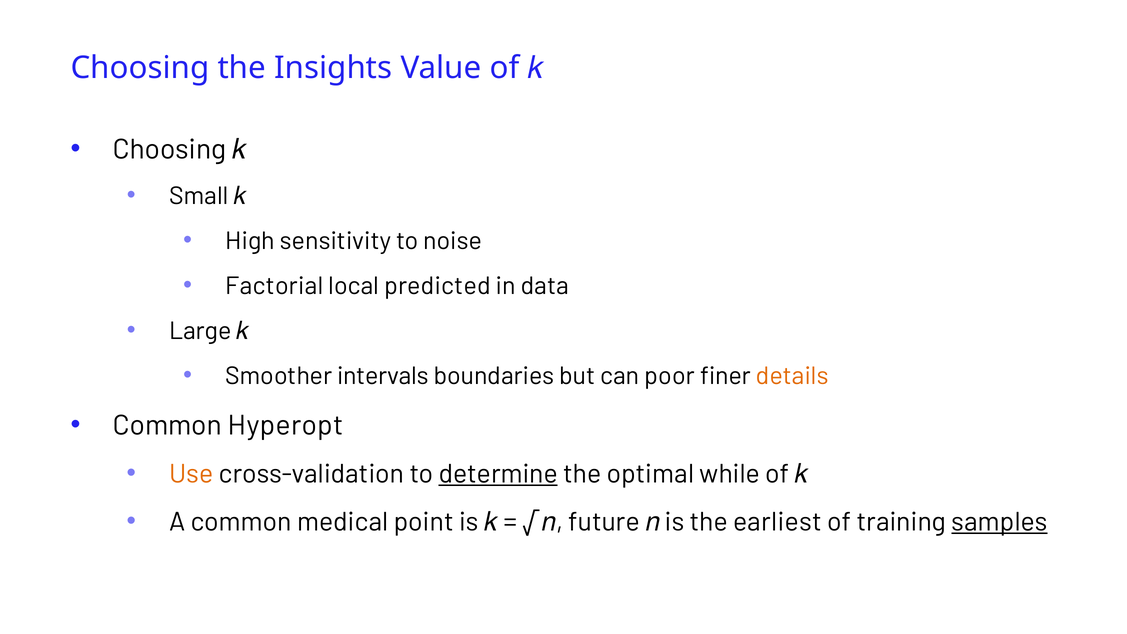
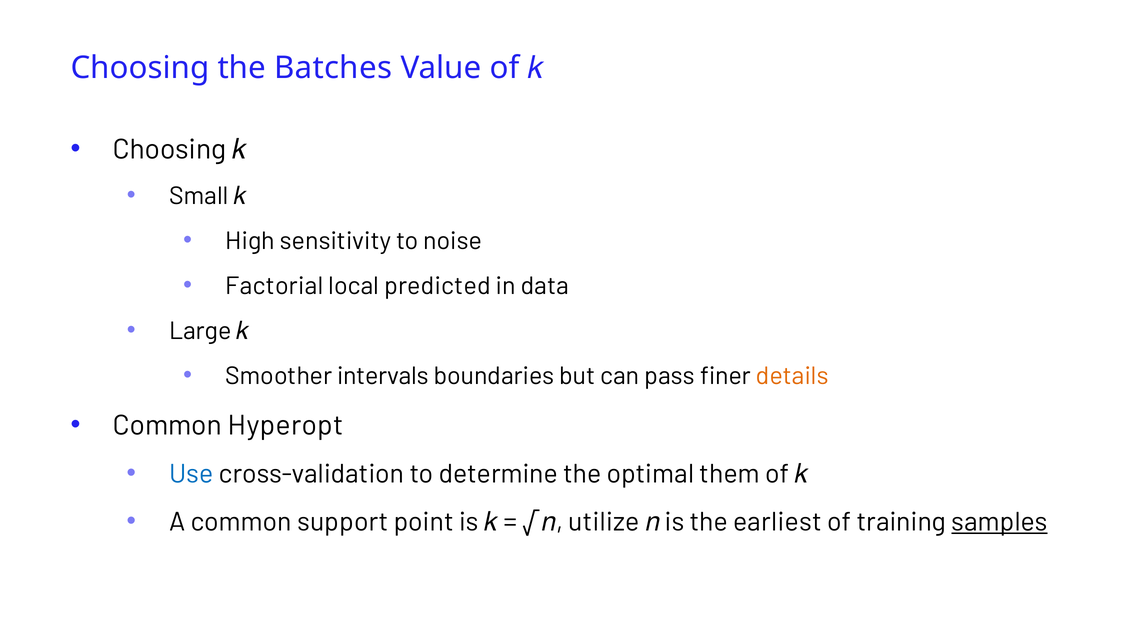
Insights: Insights -> Batches (333, 68)
poor: poor -> pass (670, 376)
Use colour: orange -> blue (191, 474)
determine underline: present -> none (498, 474)
while: while -> them (730, 474)
medical: medical -> support (343, 522)
future: future -> utilize (604, 522)
